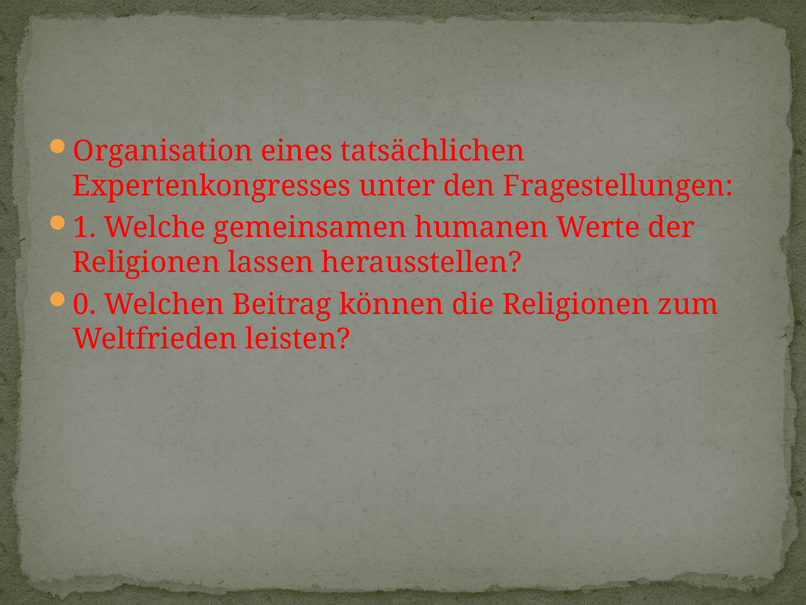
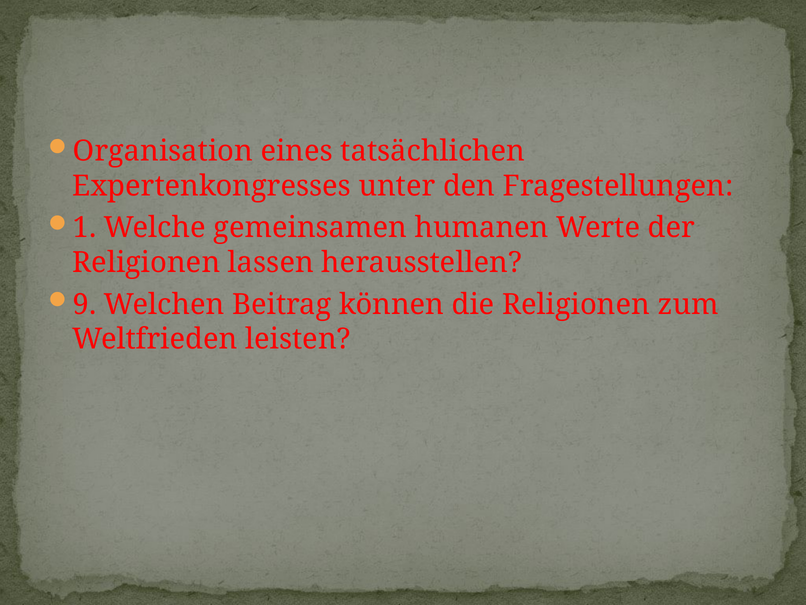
0: 0 -> 9 (85, 304)
